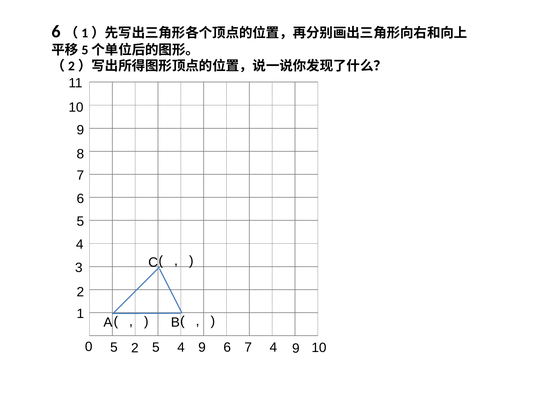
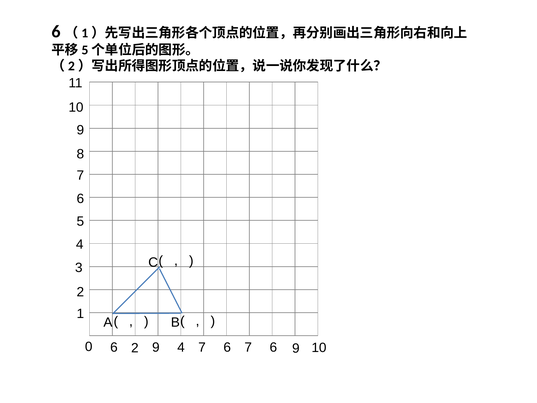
0 5: 5 -> 6 (114, 347)
2 5: 5 -> 9 (156, 347)
9: 9 -> 7 (202, 347)
6 7 4: 4 -> 6 (273, 347)
